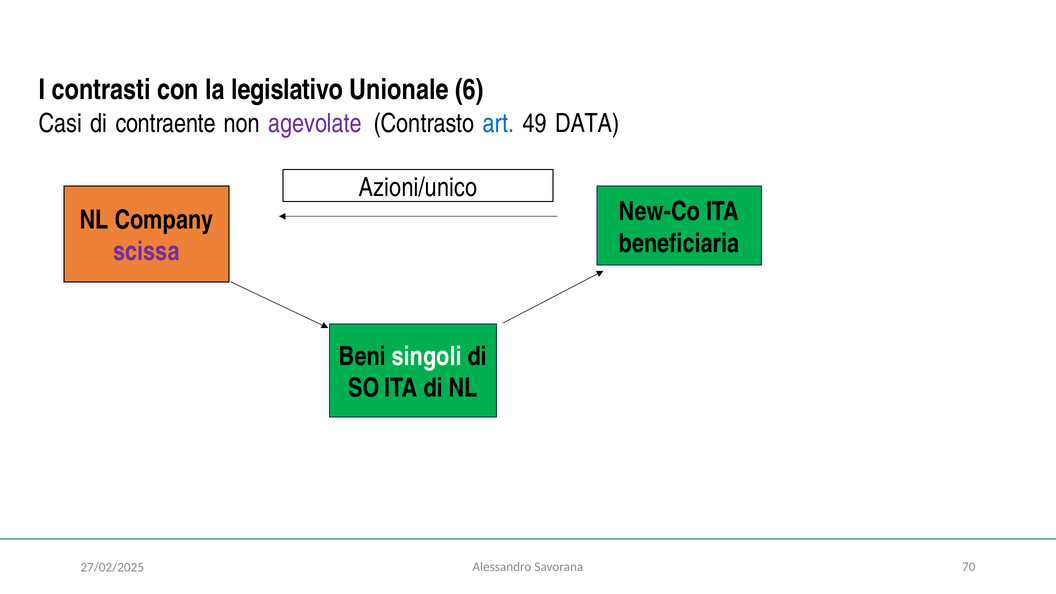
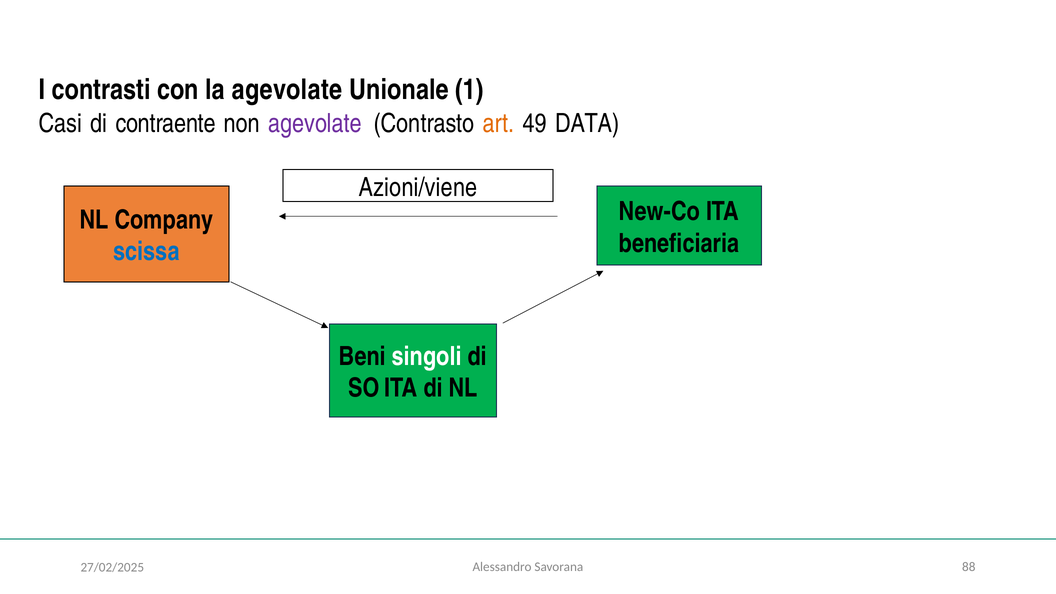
la legislativo: legislativo -> agevolate (287, 90)
6: 6 -> 1 (469, 90)
art colour: blue -> orange (498, 123)
Azioni/unico: Azioni/unico -> Azioni/viene (418, 187)
scissa colour: purple -> blue (146, 252)
70: 70 -> 88 (969, 567)
